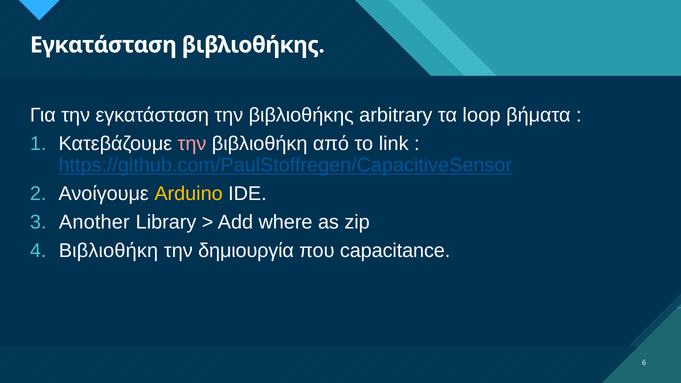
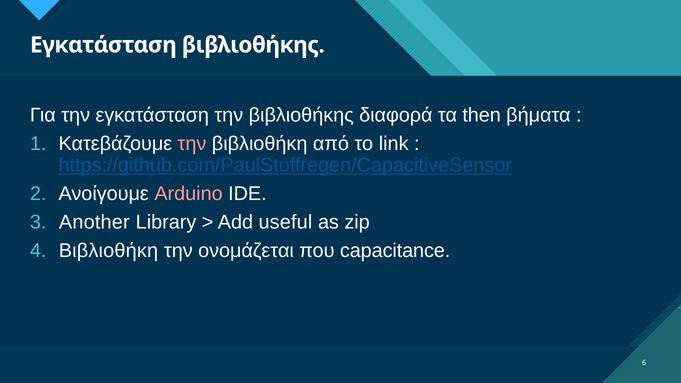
arbitrary: arbitrary -> διαφορά (396, 115)
loop: loop -> then (482, 115)
Arduino colour: yellow -> pink (189, 194)
where: where -> useful (285, 222)
δημιουργία: δημιουργία -> ονομάζεται (246, 251)
